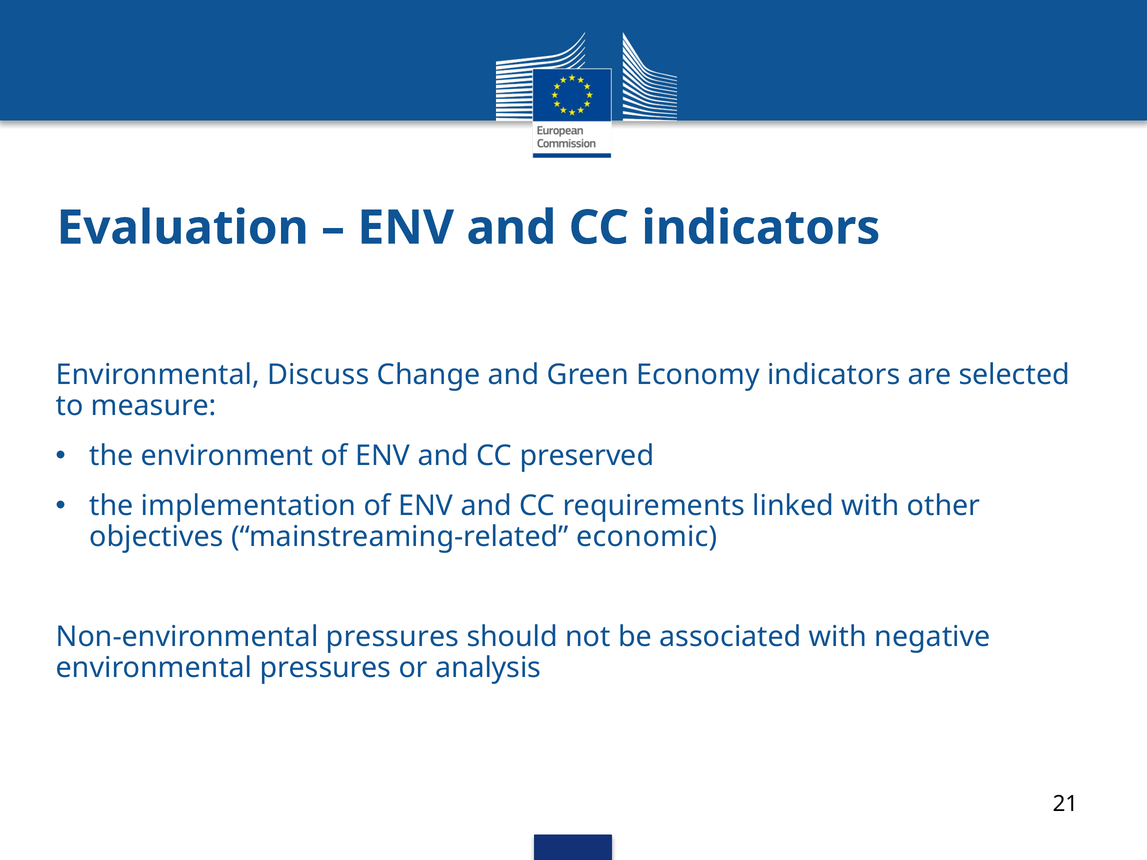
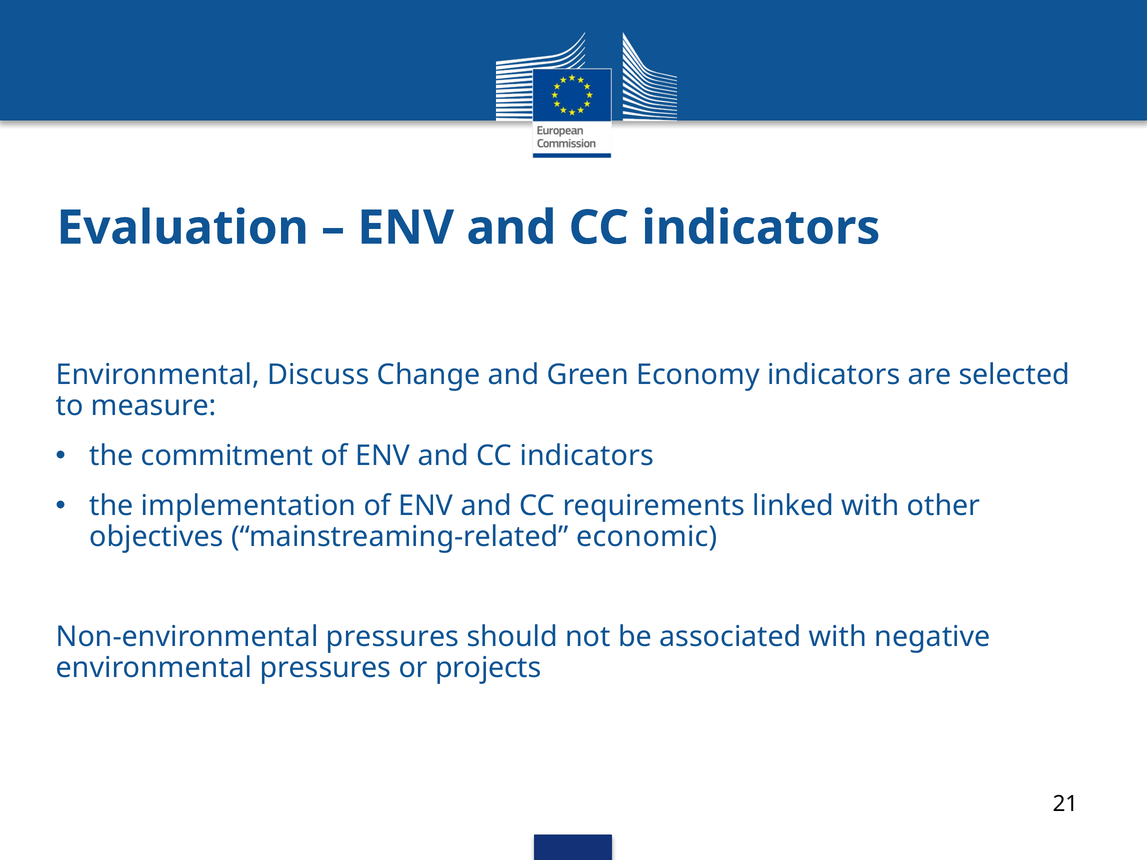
environment: environment -> commitment (227, 456)
preserved: preserved -> indicators (587, 456)
analysis: analysis -> projects (488, 668)
